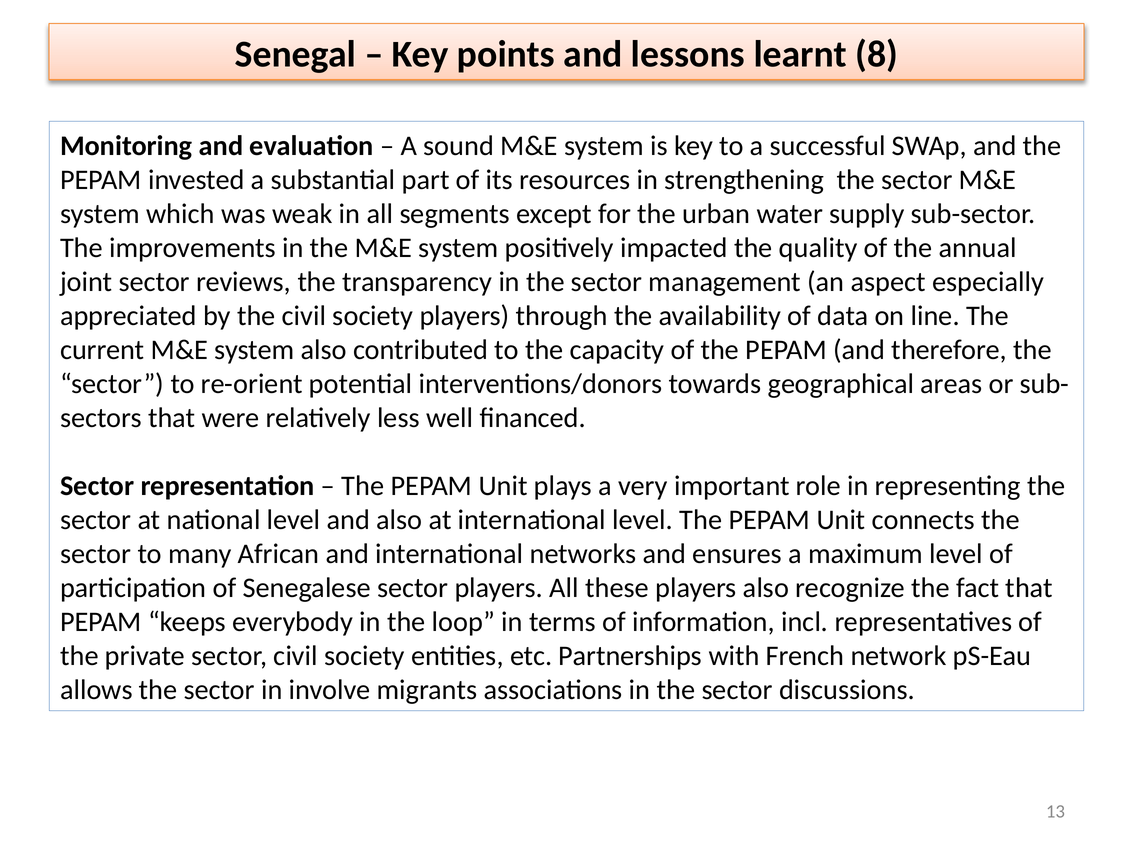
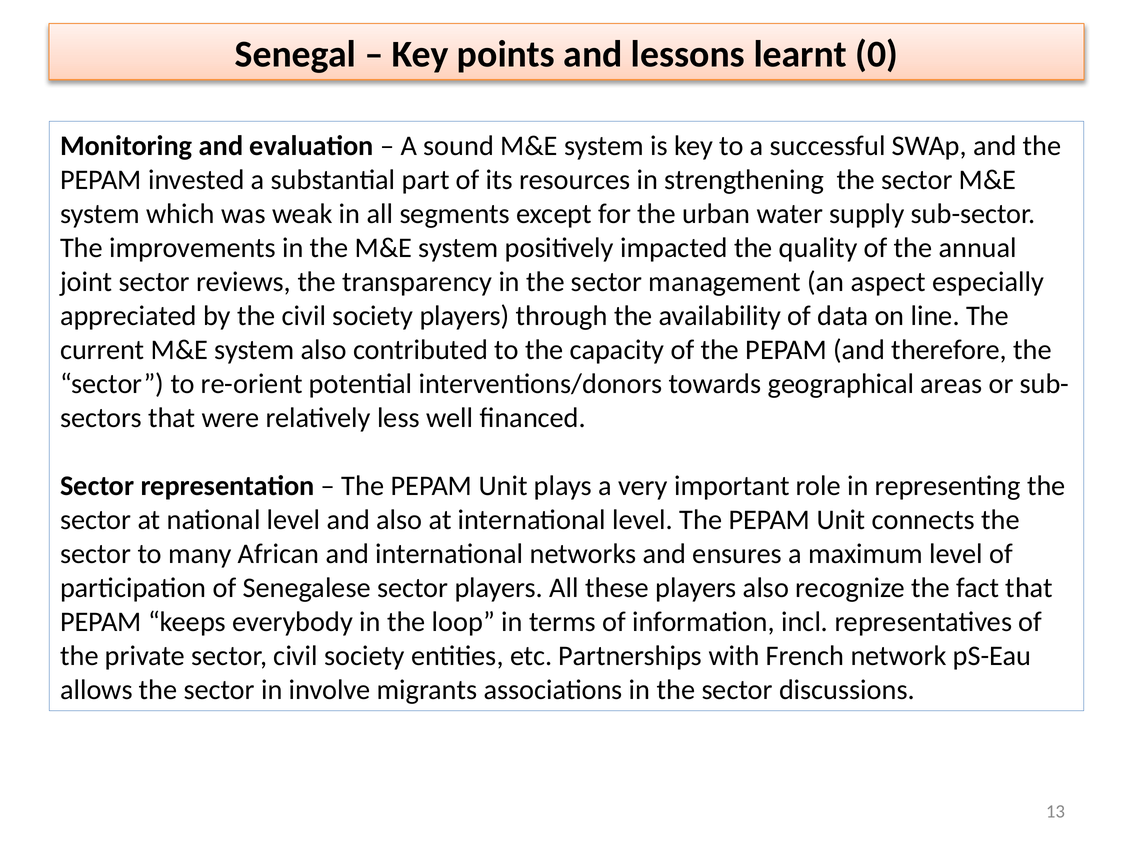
8: 8 -> 0 (877, 54)
